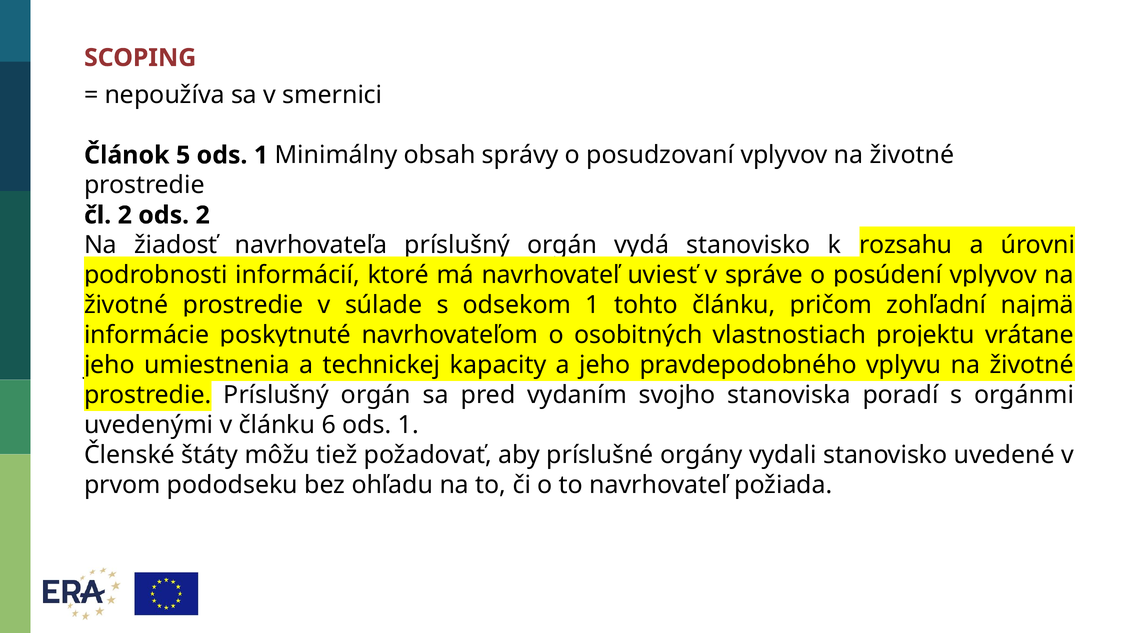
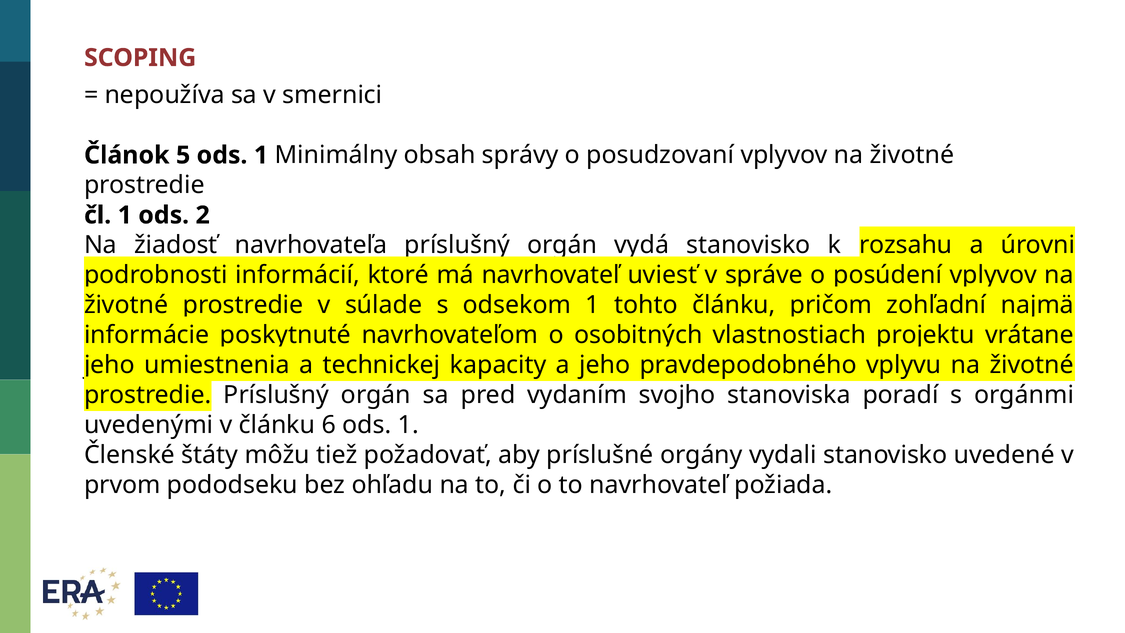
čl 2: 2 -> 1 (125, 215)
